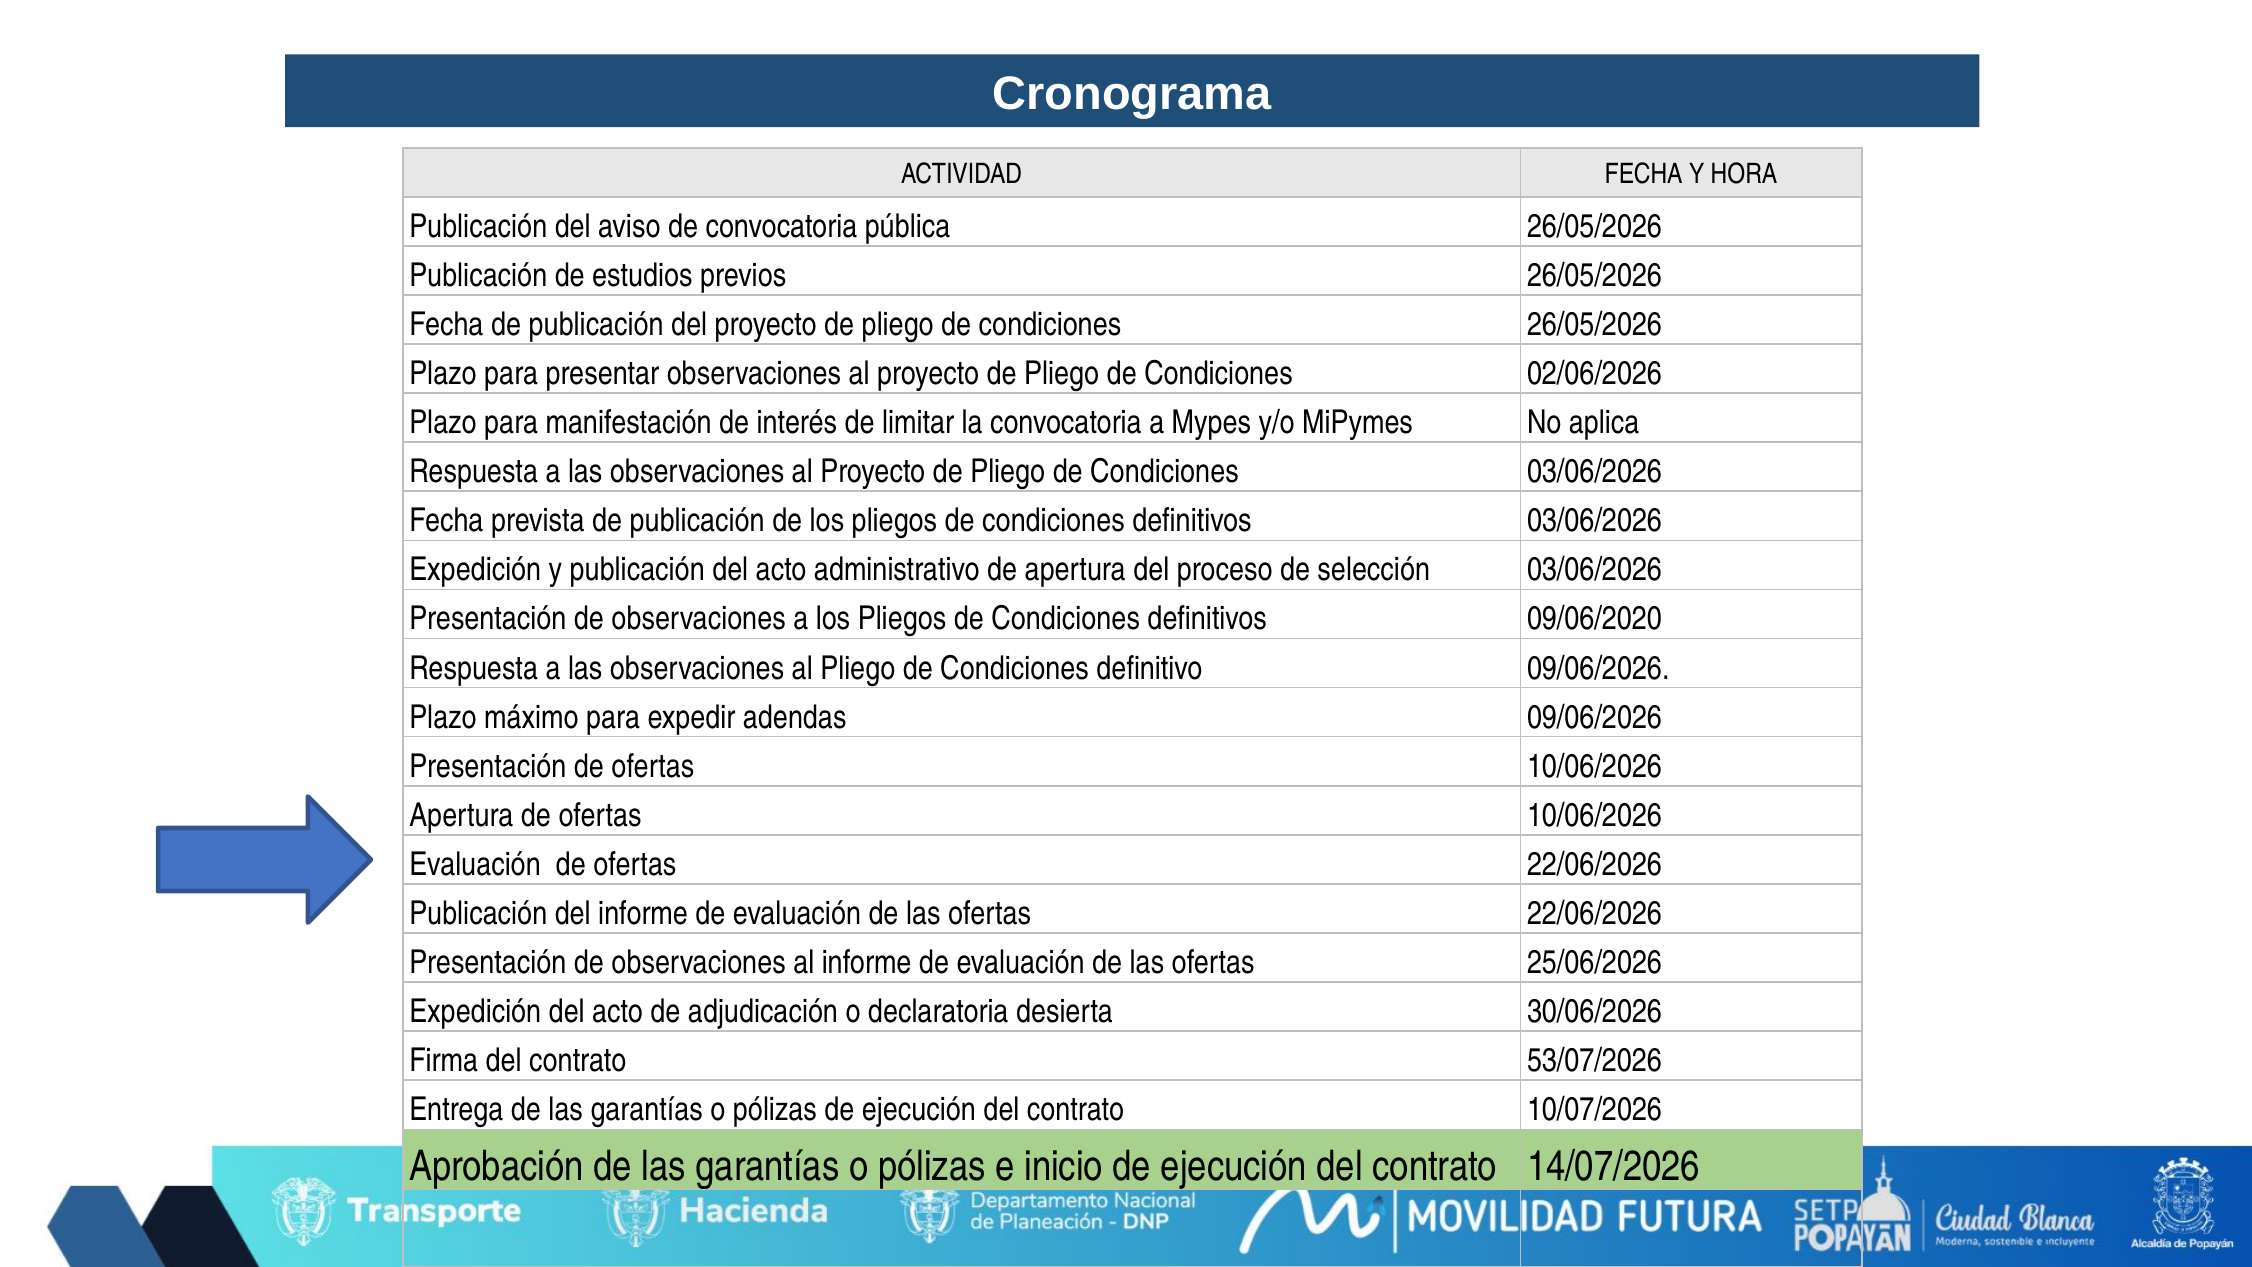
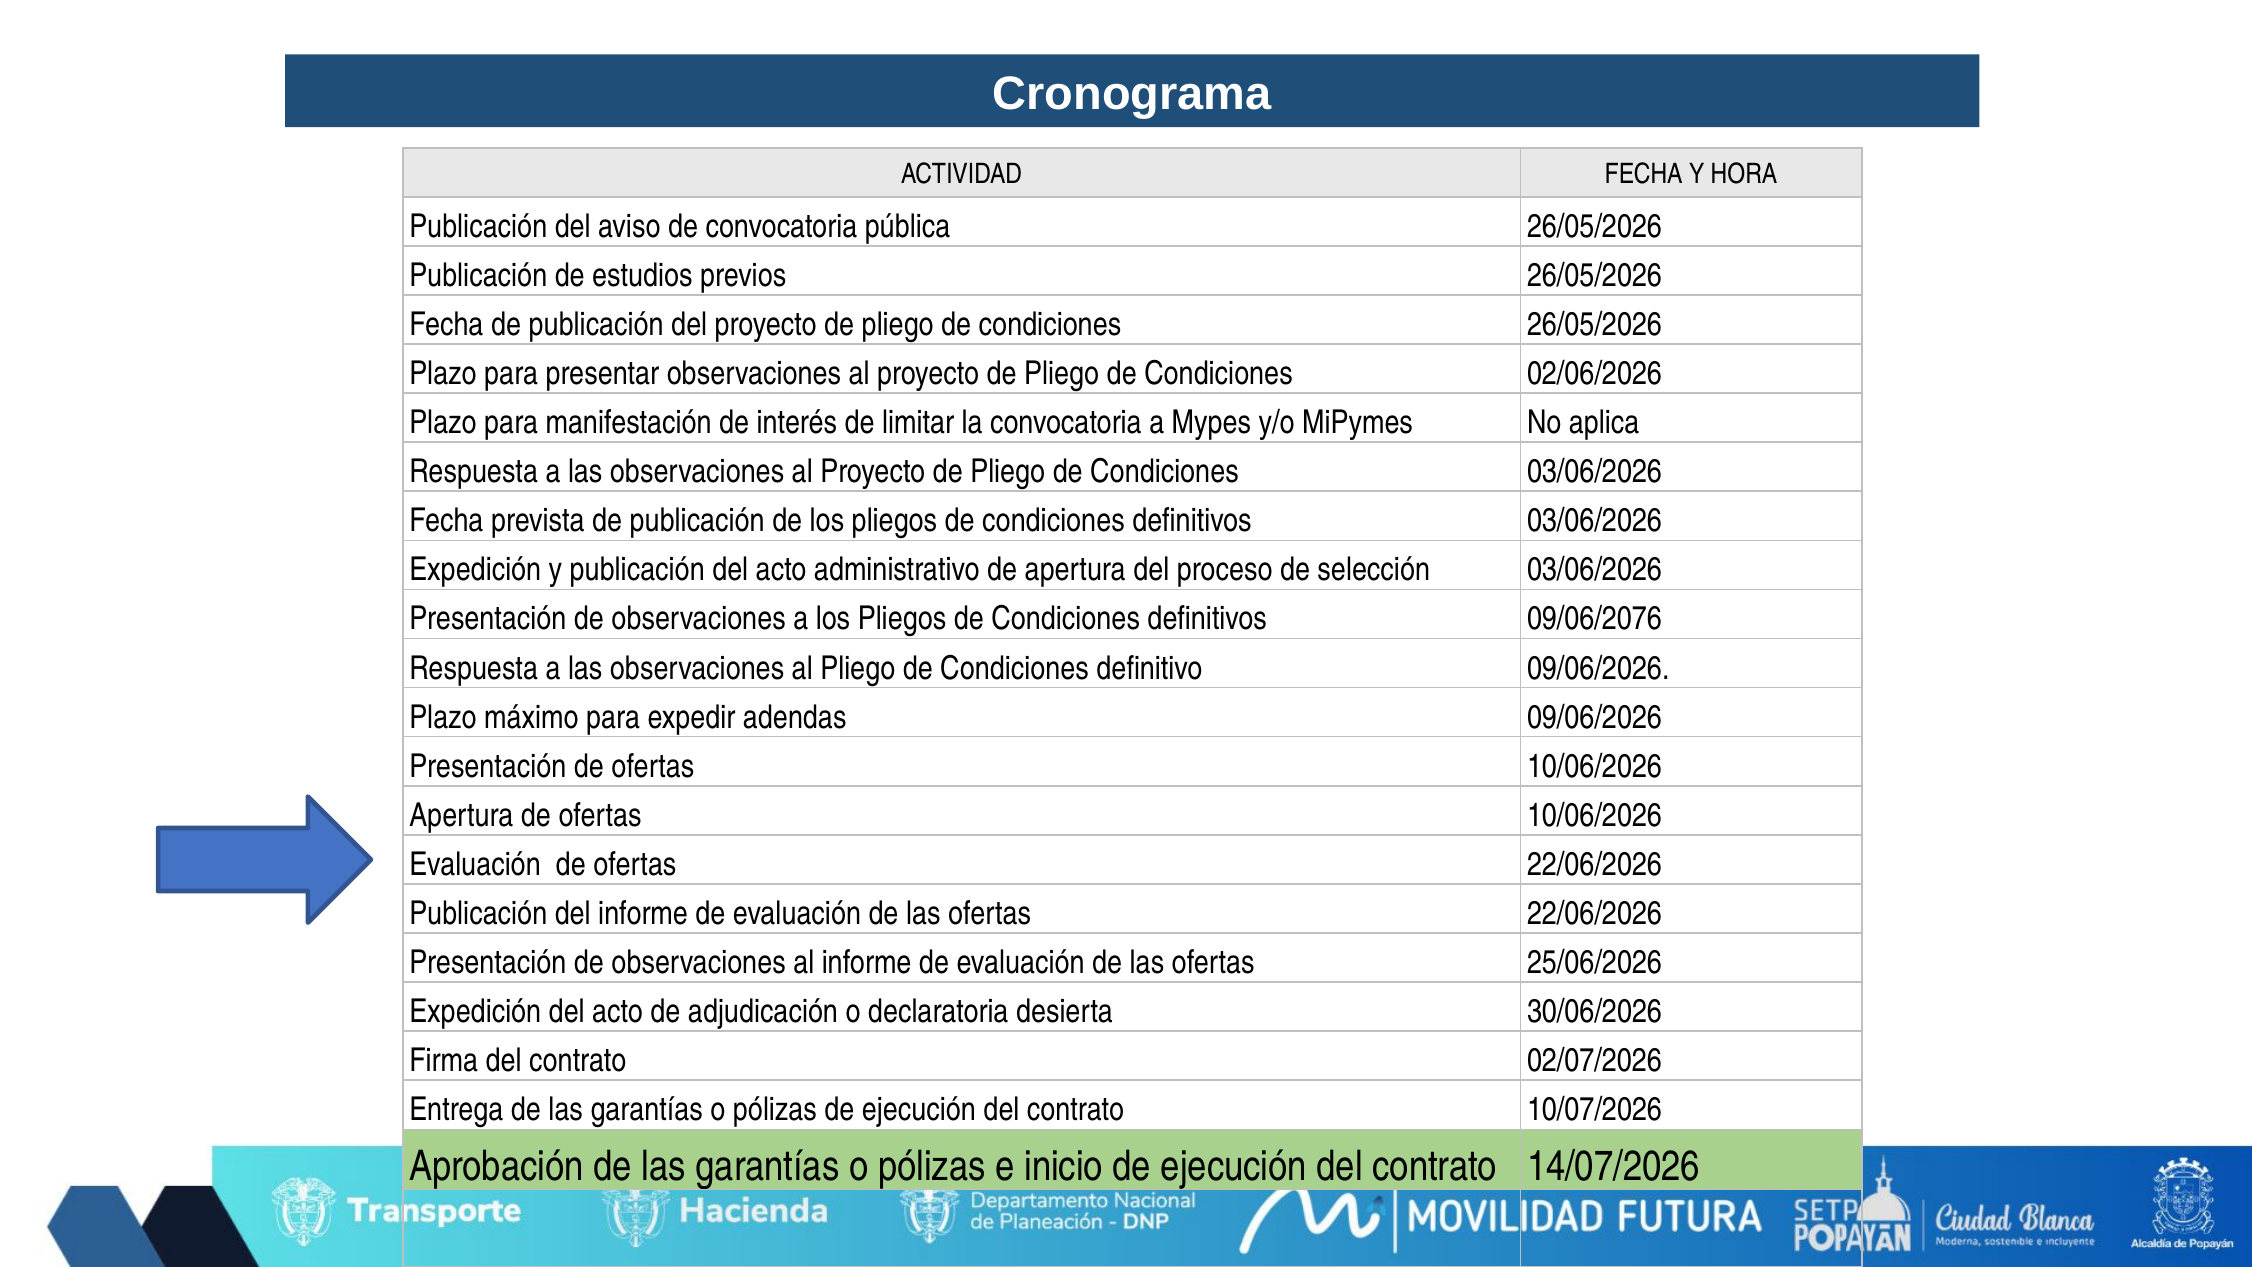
09/06/2020: 09/06/2020 -> 09/06/2076 (1594, 619)
53/07/2026: 53/07/2026 -> 02/07/2026 (1594, 1061)
